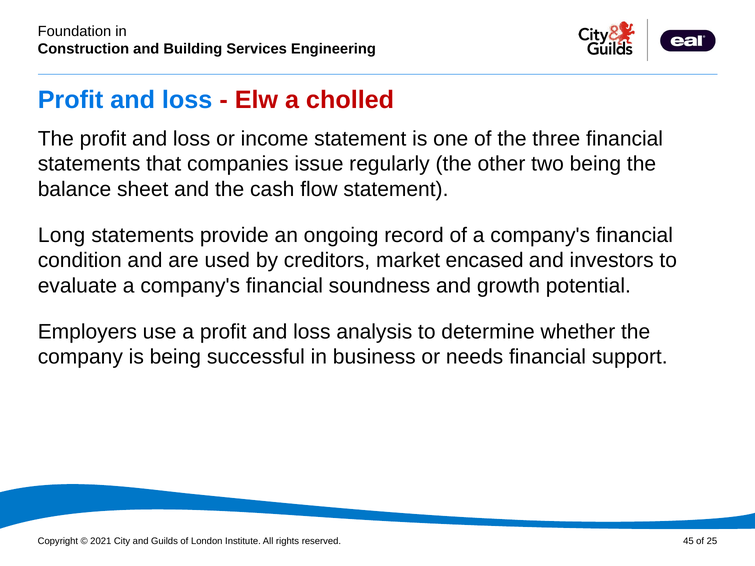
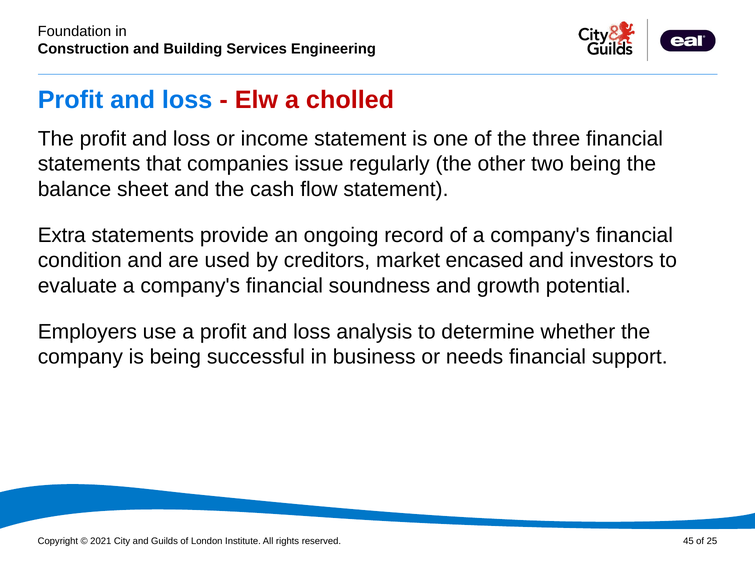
Long: Long -> Extra (62, 235)
